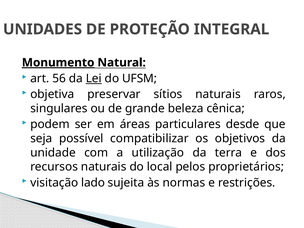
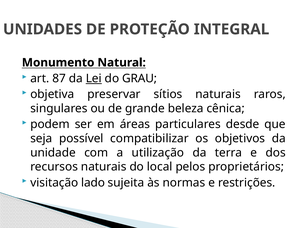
Monumento underline: present -> none (58, 63)
56: 56 -> 87 (59, 78)
UFSM: UFSM -> GRAU (140, 78)
